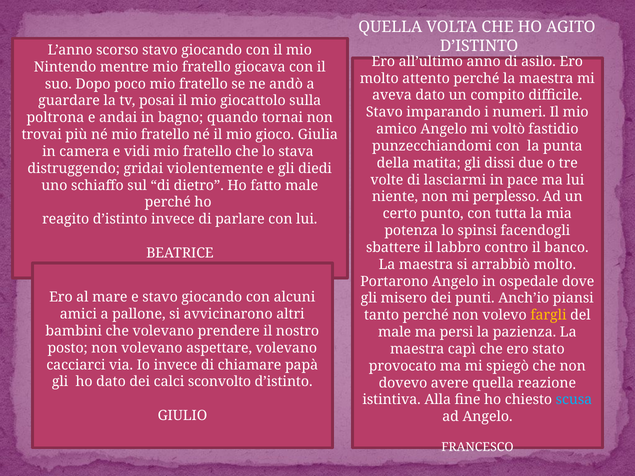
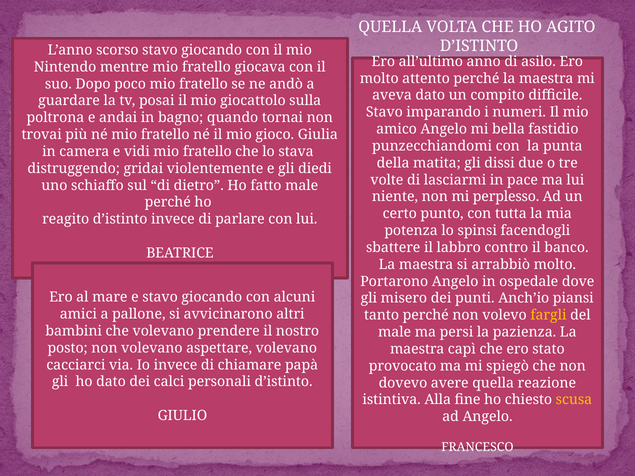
voltò: voltò -> bella (508, 129)
sconvolto: sconvolto -> personali (219, 382)
scusa colour: light blue -> yellow (574, 400)
